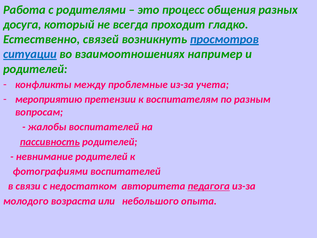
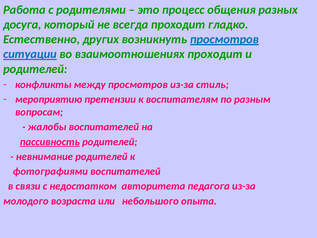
связей: связей -> других (101, 39)
взаимоотношениях например: например -> проходит (215, 54)
между проблемные: проблемные -> просмотров (138, 85)
учета: учета -> стиль (212, 85)
педагога underline: present -> none (209, 186)
